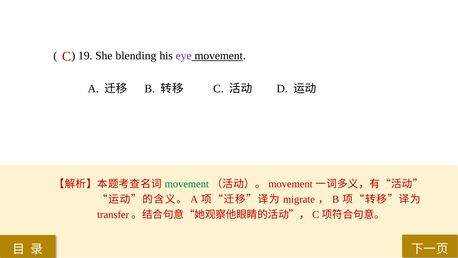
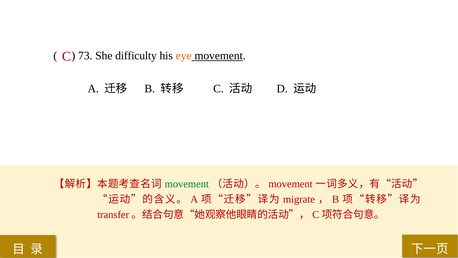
19: 19 -> 73 (85, 56)
blending: blending -> difficulty (136, 56)
eye colour: purple -> orange (184, 56)
